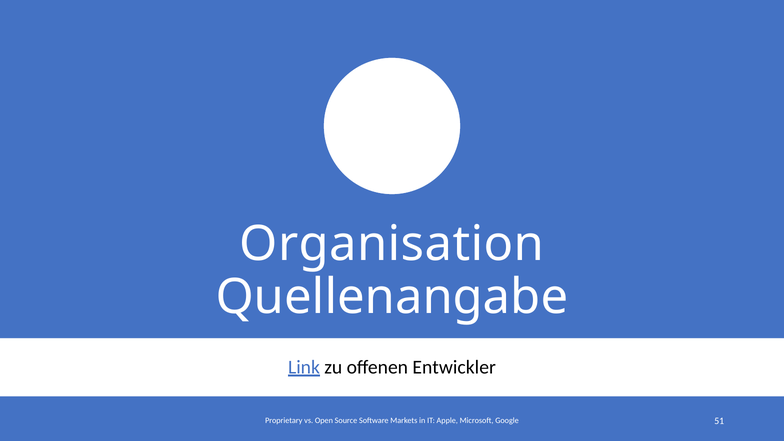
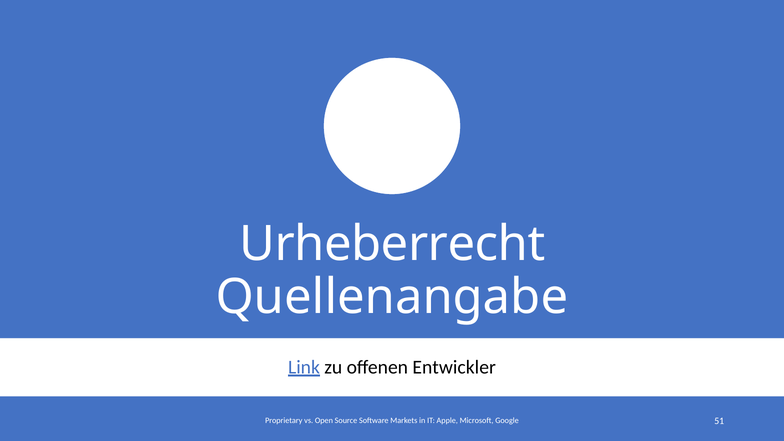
Organisation: Organisation -> Urheberrecht (392, 244)
